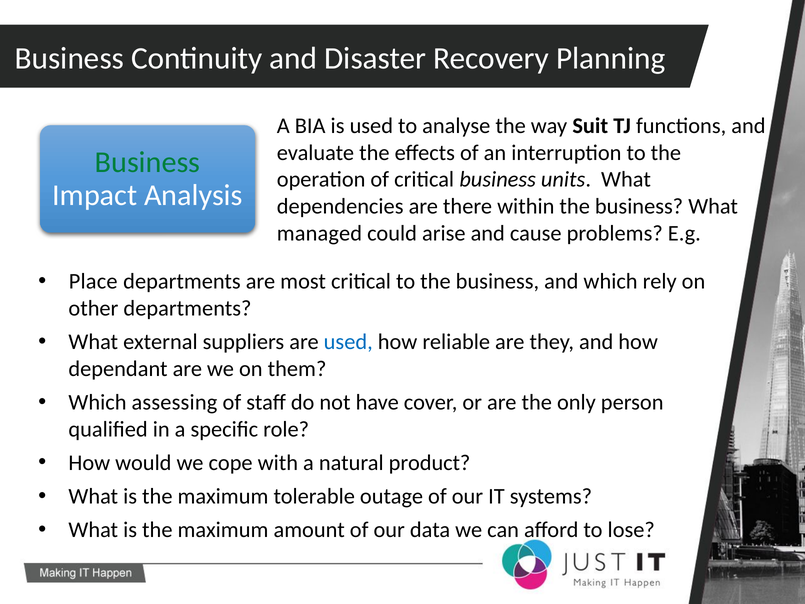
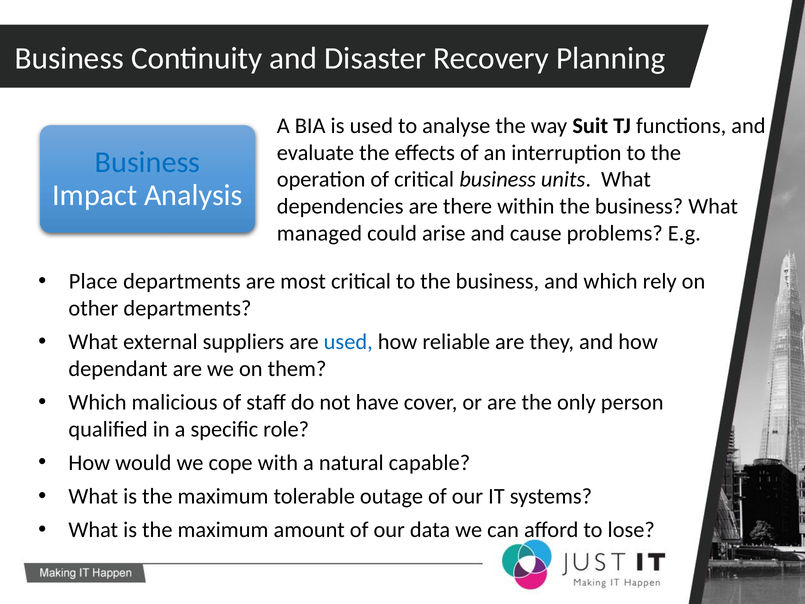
Business colour: green -> blue (148, 162)
assessing: assessing -> malicious (175, 402)
product: product -> capable (429, 463)
